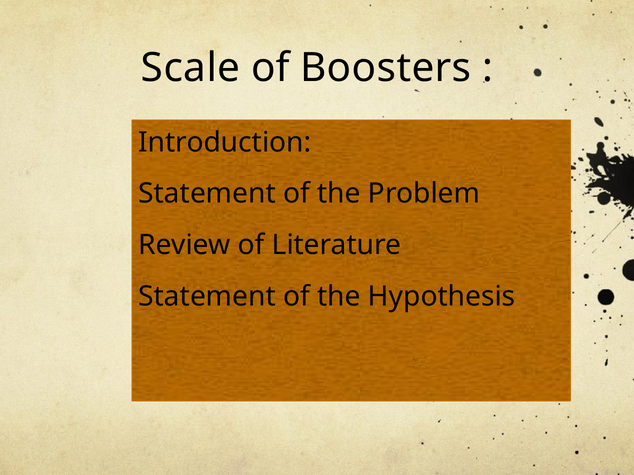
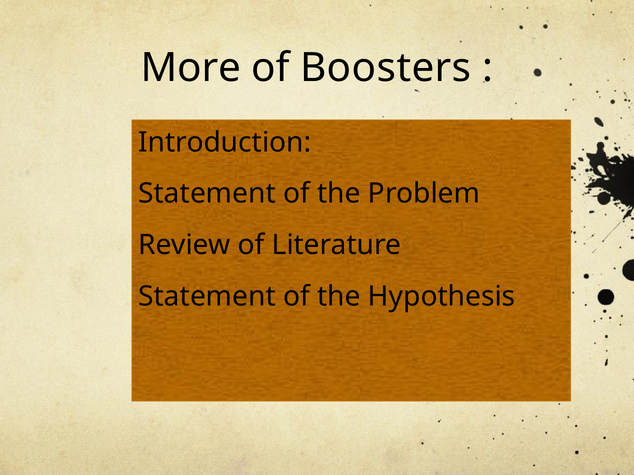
Scale: Scale -> More (191, 68)
